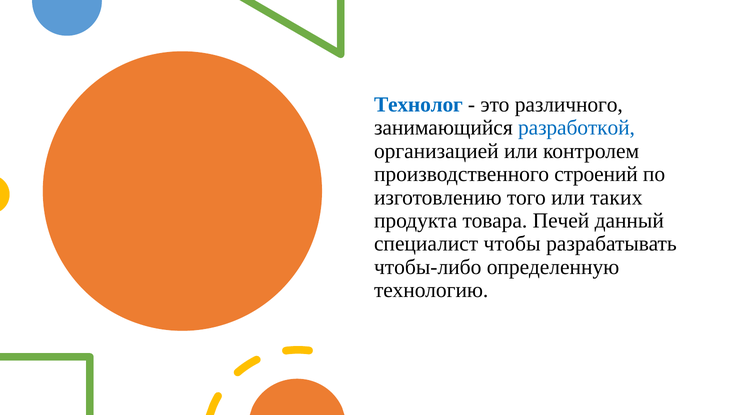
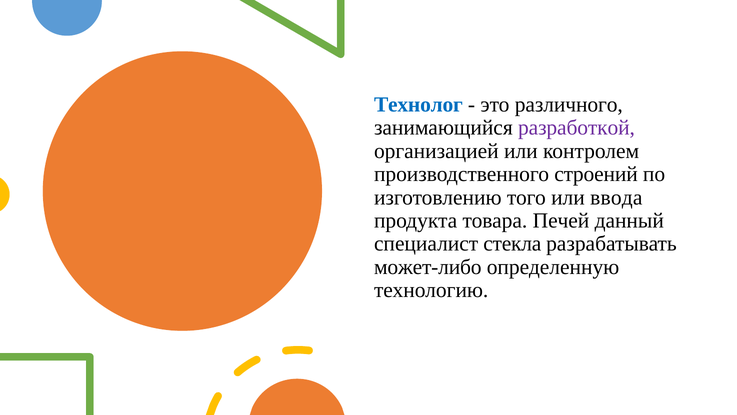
разработкой colour: blue -> purple (576, 128)
таких: таких -> ввода (616, 197)
чтобы: чтобы -> стекла (512, 244)
чтобы-либо: чтобы-либо -> может-либо (428, 267)
